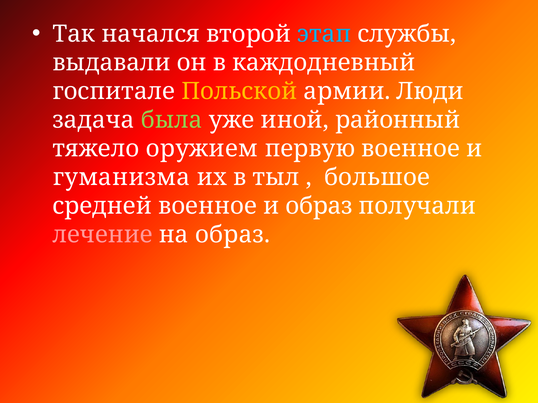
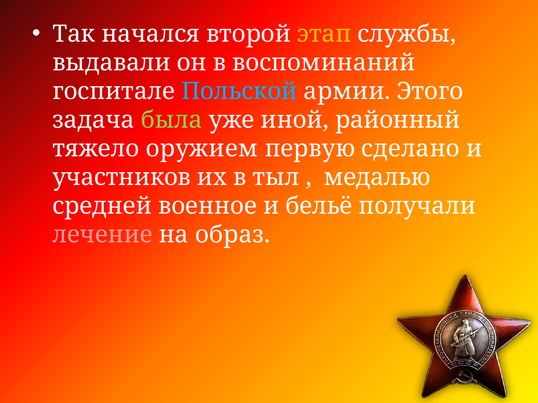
этап colour: light blue -> yellow (324, 34)
каждодневный: каждодневный -> воспоминаний (324, 63)
Польской colour: yellow -> light blue (239, 91)
Люди: Люди -> Этого (430, 91)
первую военное: военное -> сделано (411, 149)
гуманизма: гуманизма -> участников (122, 178)
большое: большое -> медалью (377, 178)
и образ: образ -> бельё (319, 206)
